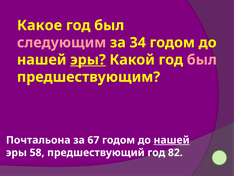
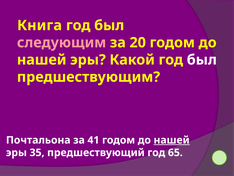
Какое: Какое -> Книга (40, 25)
34: 34 -> 20 (138, 42)
эры underline: present -> none (88, 60)
был colour: pink -> white (202, 60)
67: 67 -> 41 (93, 140)
58: 58 -> 35 (37, 152)
82: 82 -> 65 (175, 152)
